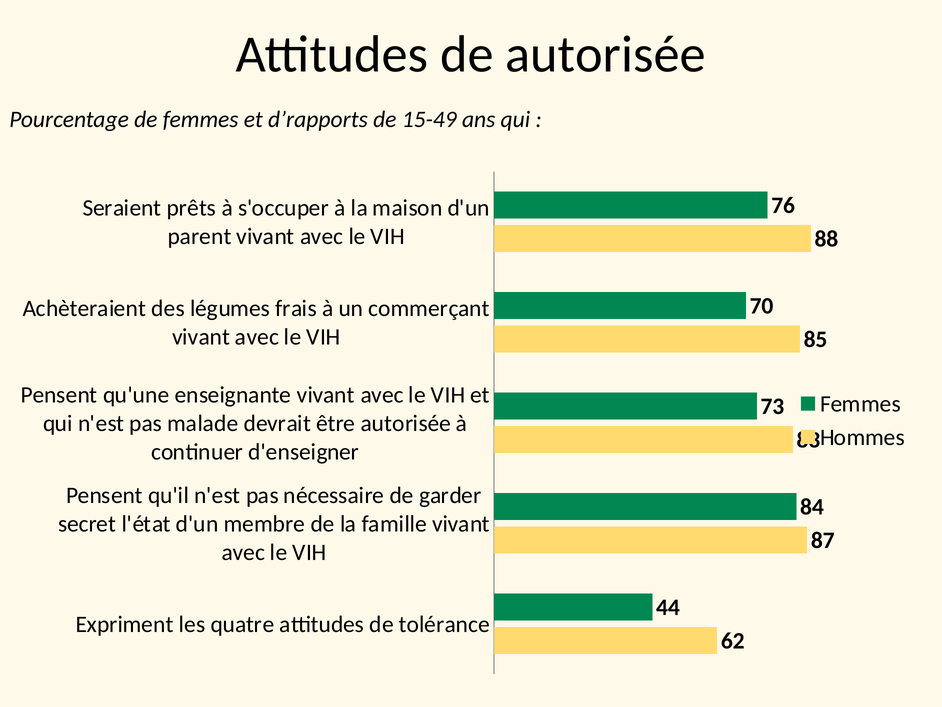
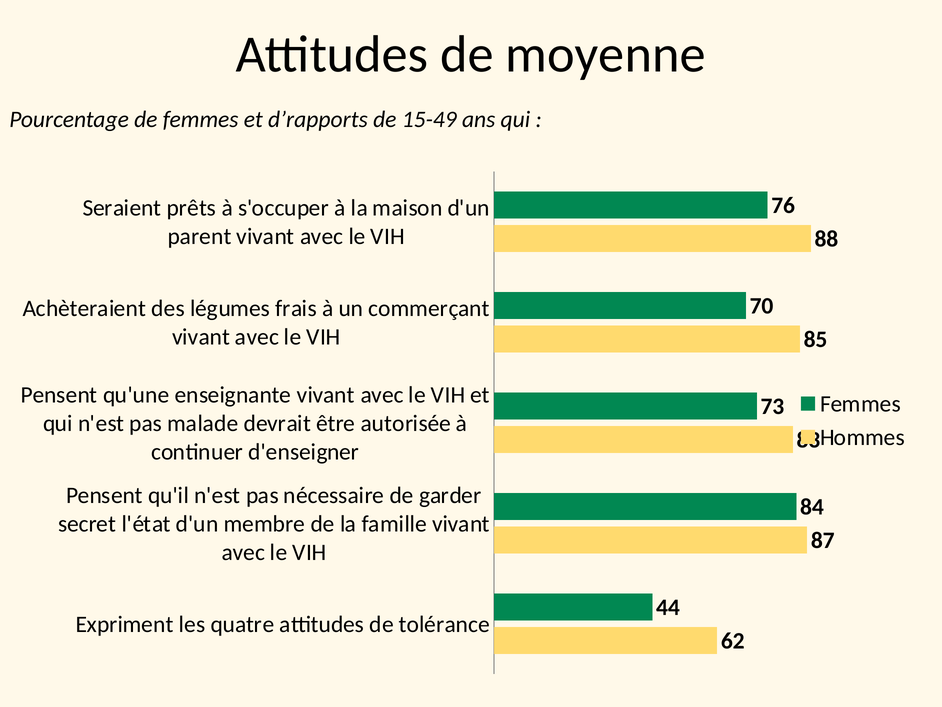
de autorisée: autorisée -> moyenne (605, 55)
